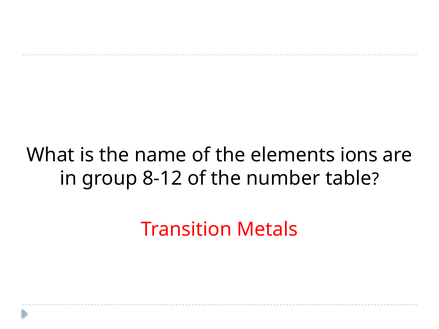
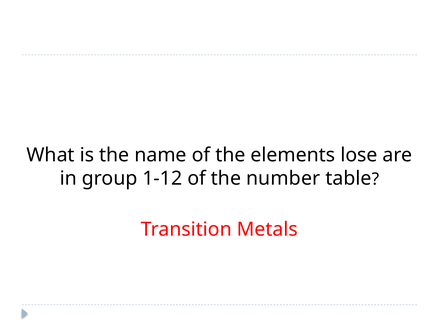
ions: ions -> lose (359, 155)
8-12: 8-12 -> 1-12 (162, 178)
